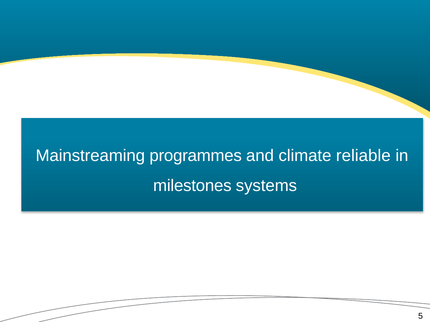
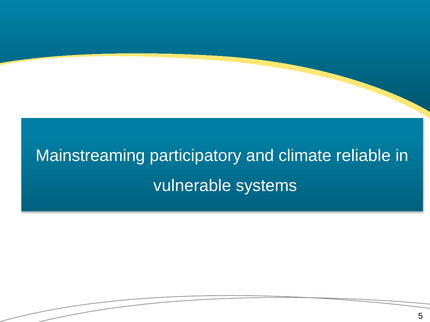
programmes: programmes -> participatory (196, 156)
milestones: milestones -> vulnerable (192, 186)
